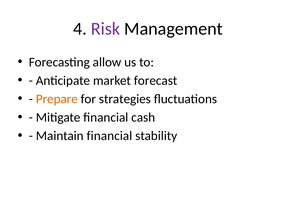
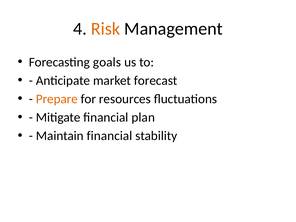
Risk colour: purple -> orange (105, 29)
allow: allow -> goals (107, 62)
strategies: strategies -> resources (125, 99)
cash: cash -> plan (143, 117)
